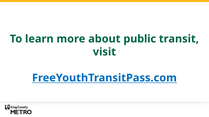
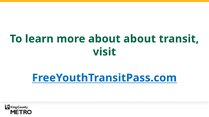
about public: public -> about (140, 39)
